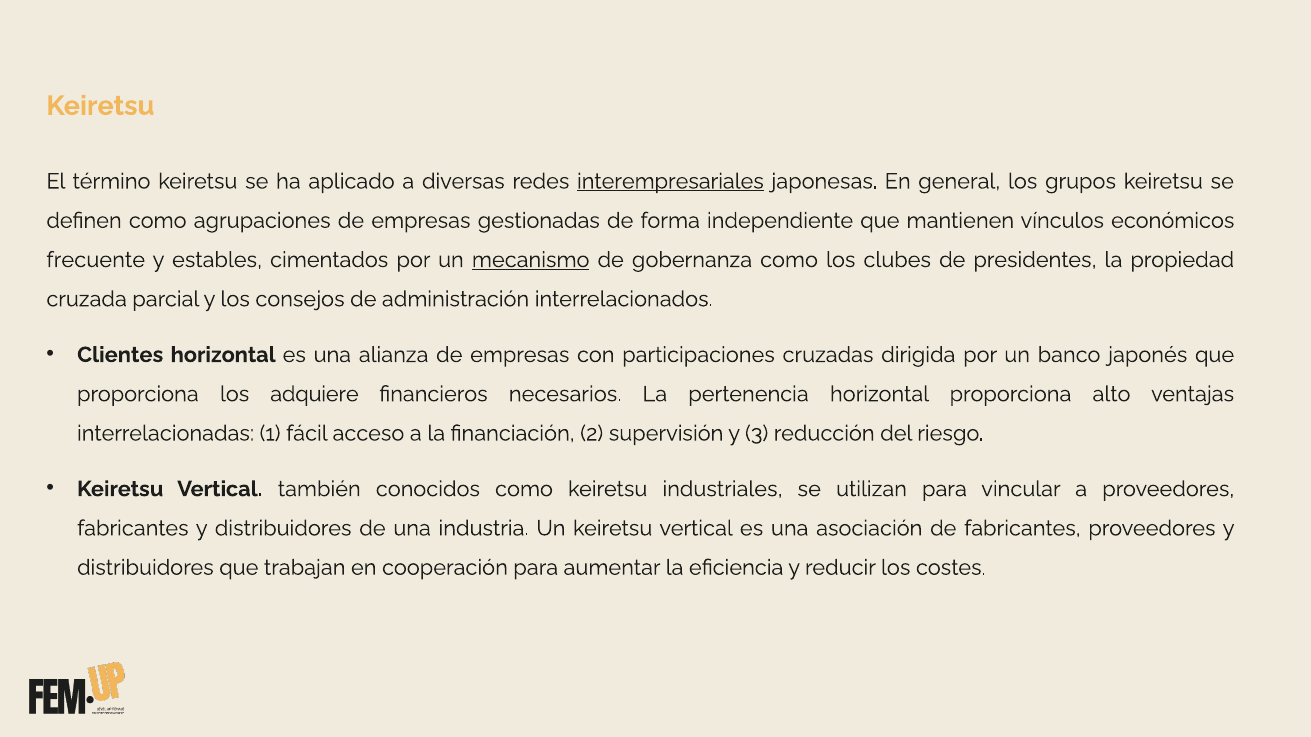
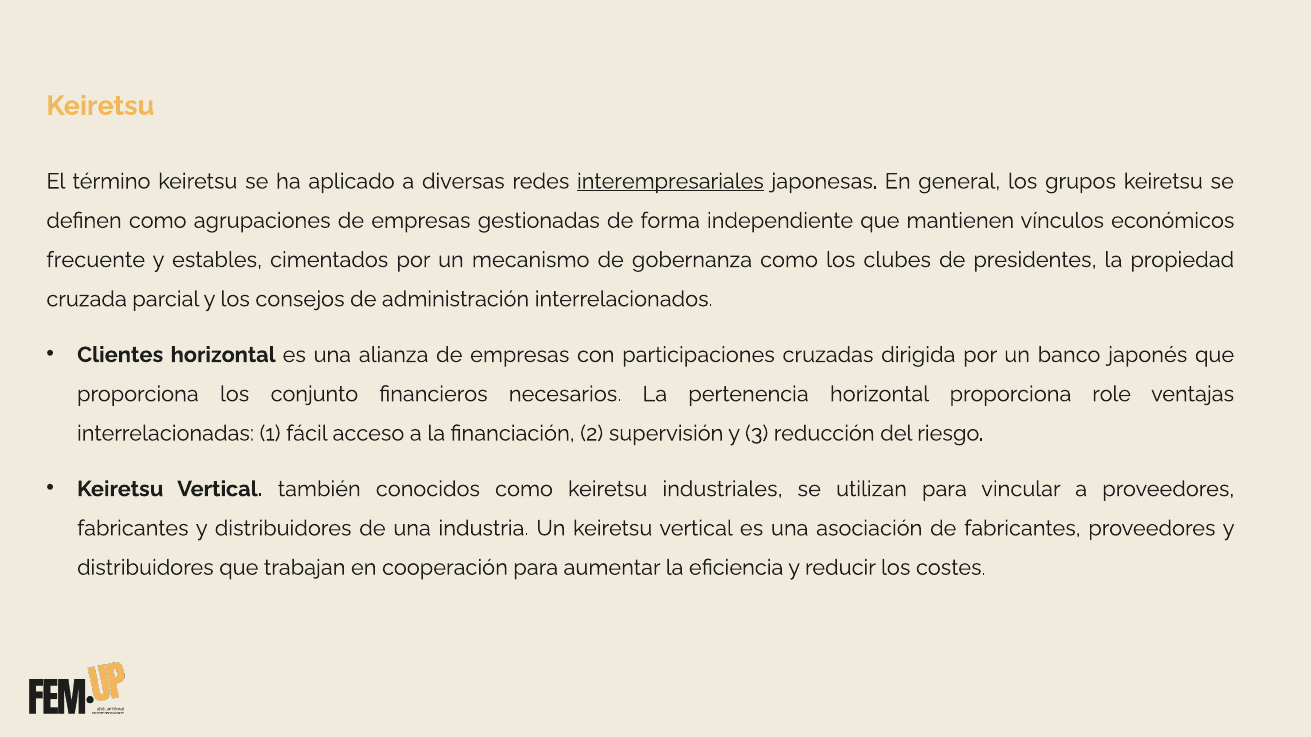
mecanismo underline: present -> none (531, 260)
adquiere: adquiere -> conjunto (314, 394)
alto: alto -> role (1112, 394)
